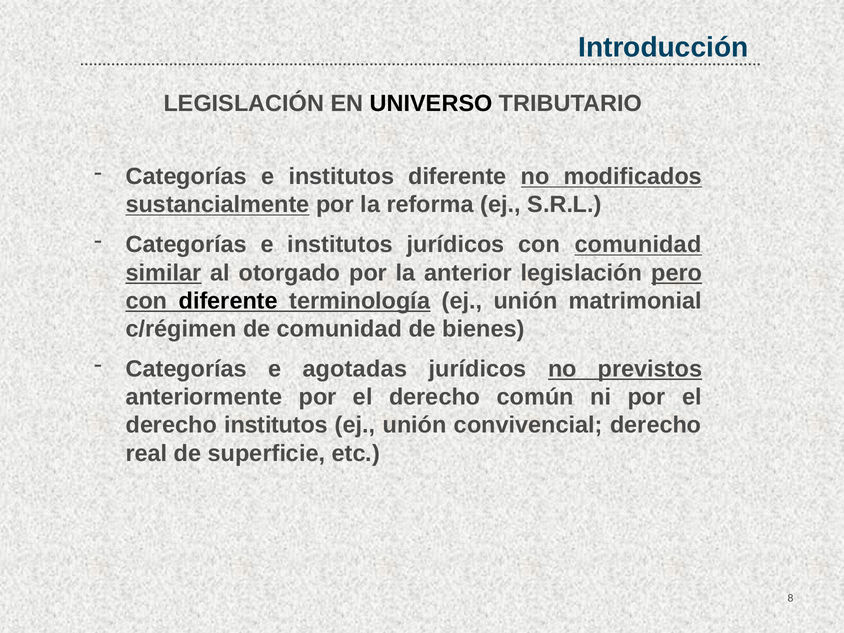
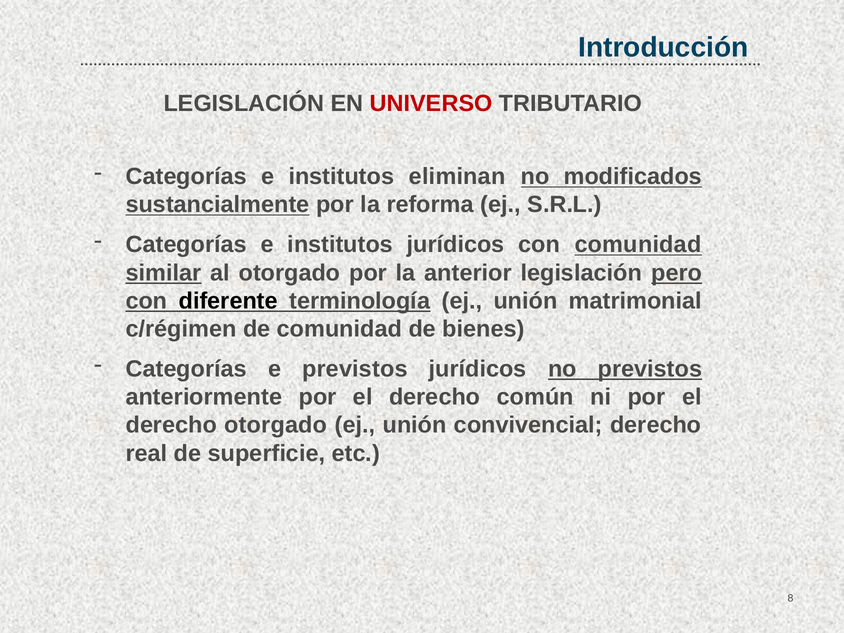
UNIVERSO colour: black -> red (431, 103)
institutos diferente: diferente -> eliminan (457, 177)
e agotadas: agotadas -> previstos (355, 369)
derecho institutos: institutos -> otorgado (276, 425)
